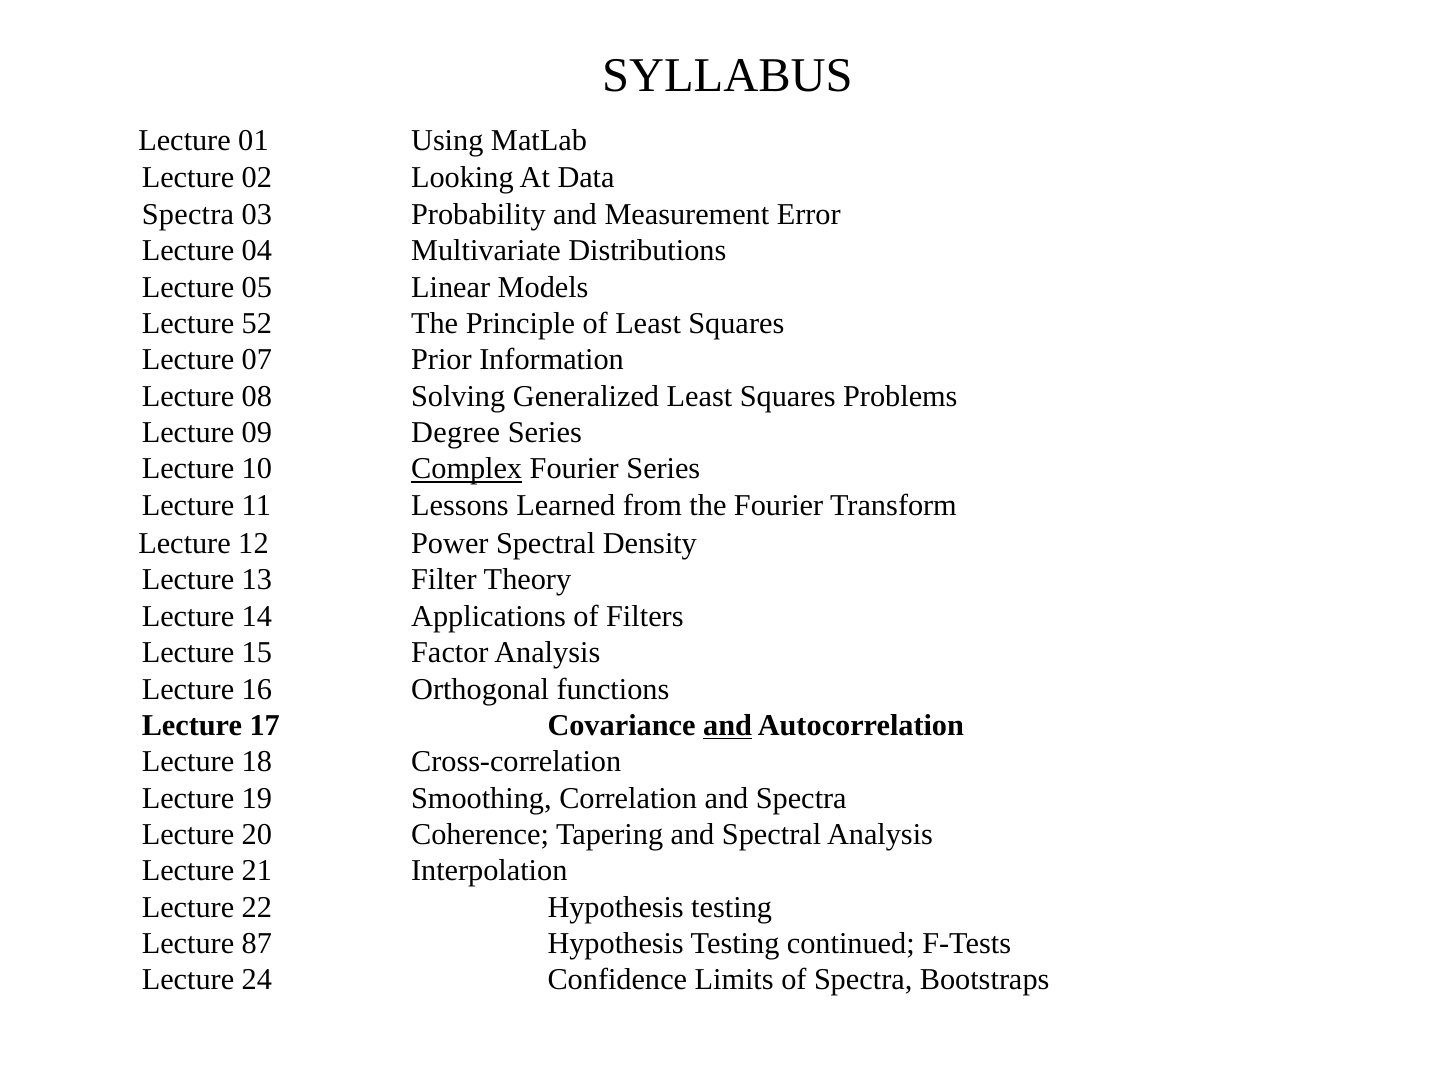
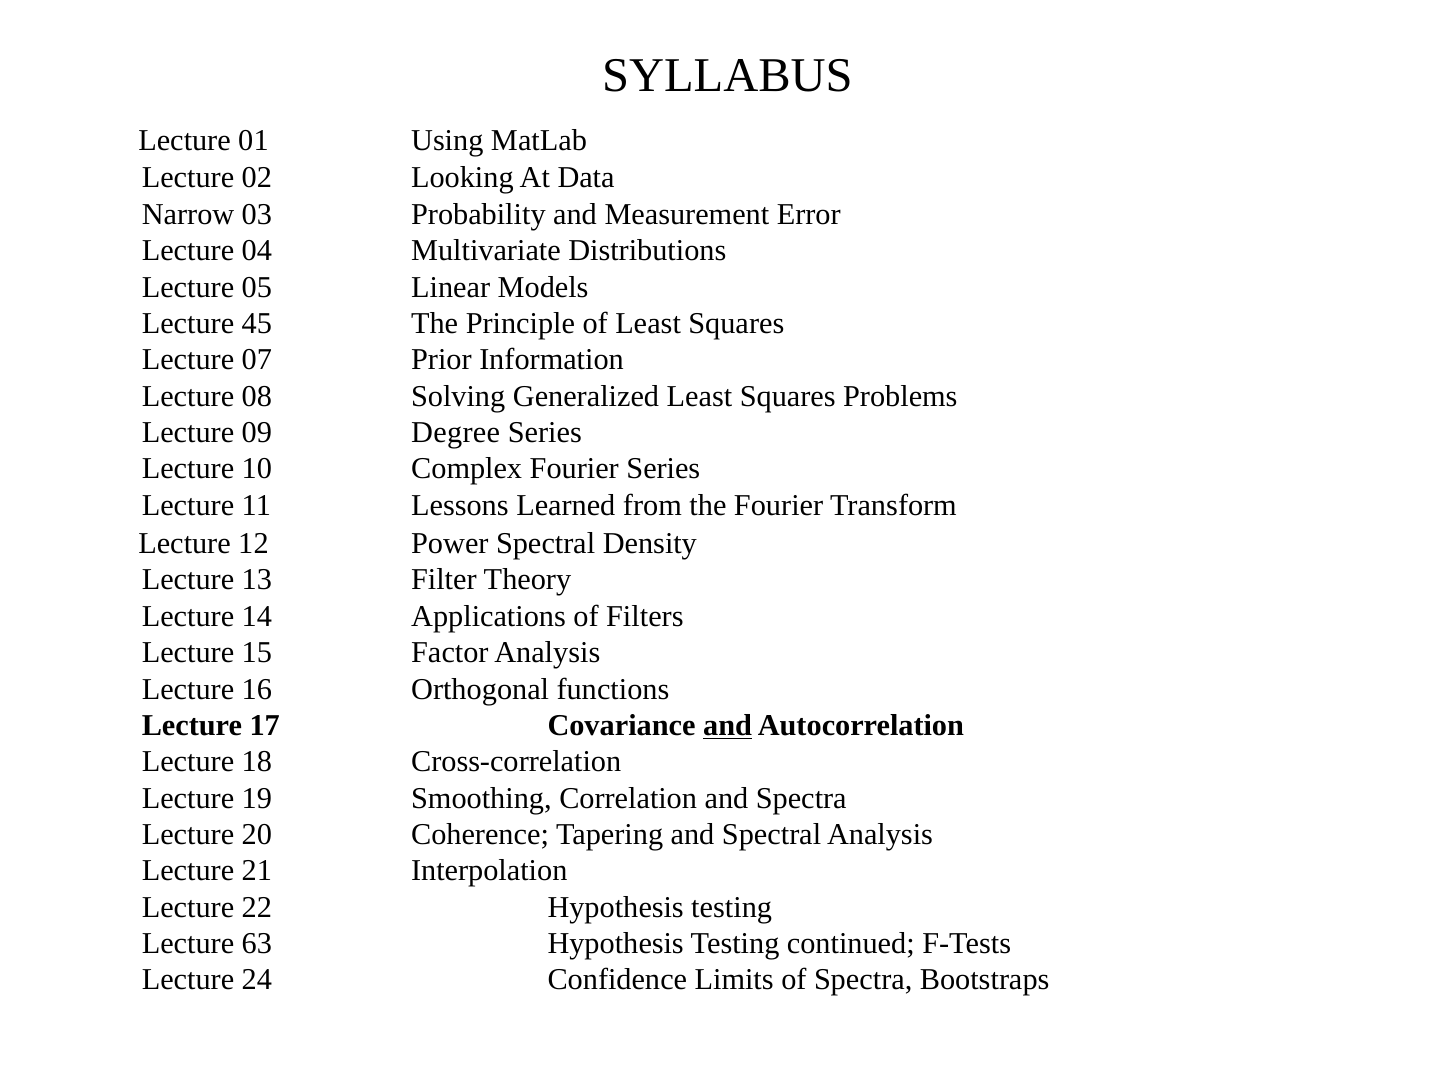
Spectra: Spectra -> Narrow (188, 214)
52: 52 -> 45 (257, 323)
Complex underline: present -> none (467, 469)
87: 87 -> 63 (257, 944)
